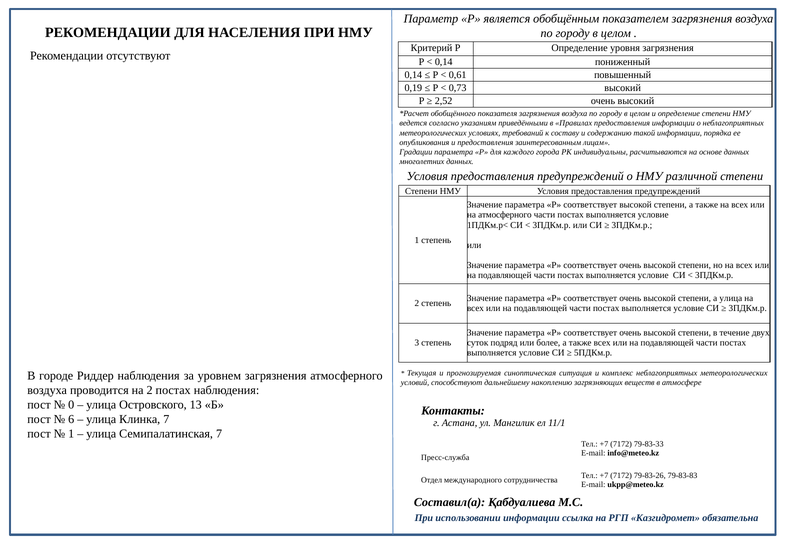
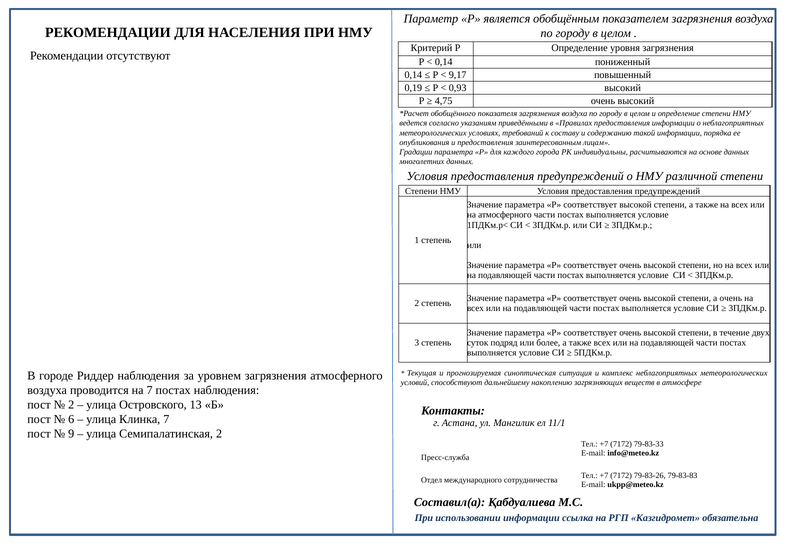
0,61: 0,61 -> 9,17 (458, 75)
0,73: 0,73 -> 0,93 (458, 88)
2,52: 2,52 -> 4,75 (444, 101)
а улица: улица -> очень (731, 298)
на 2: 2 -> 7 (150, 390)
0: 0 -> 2 (71, 405)
1: 1 -> 9 (71, 434)
Семипалатинская 7: 7 -> 2 (219, 434)
